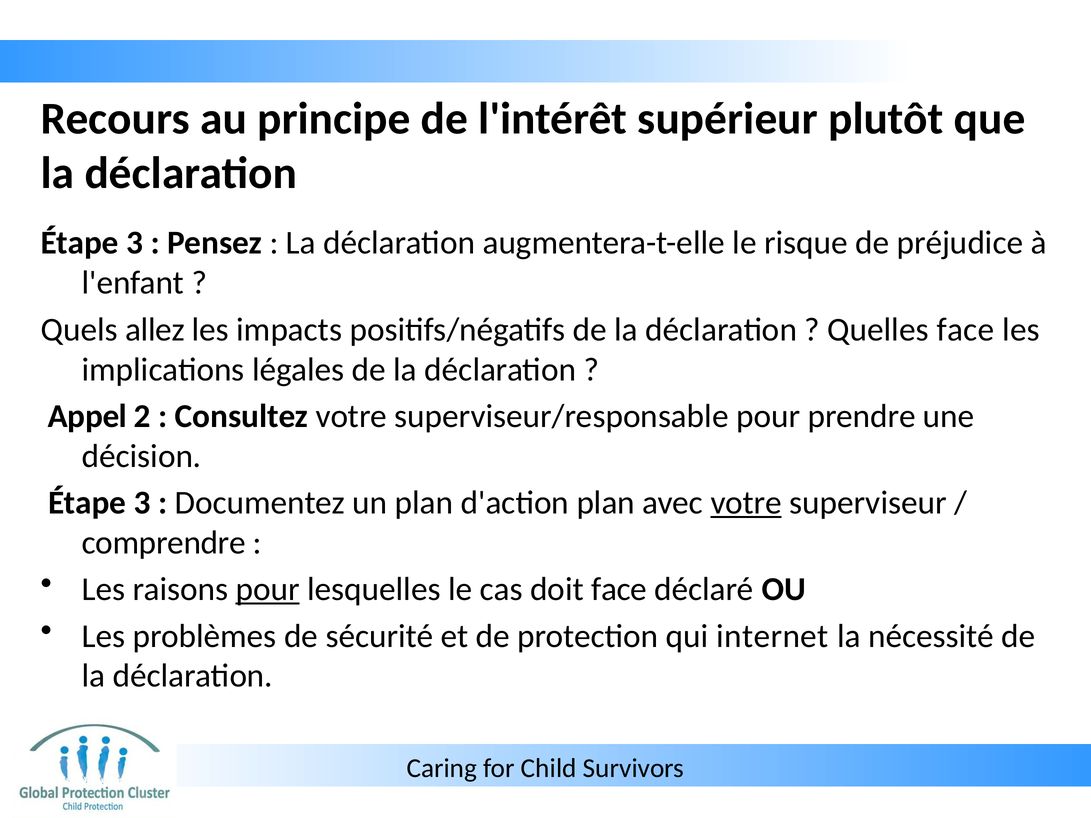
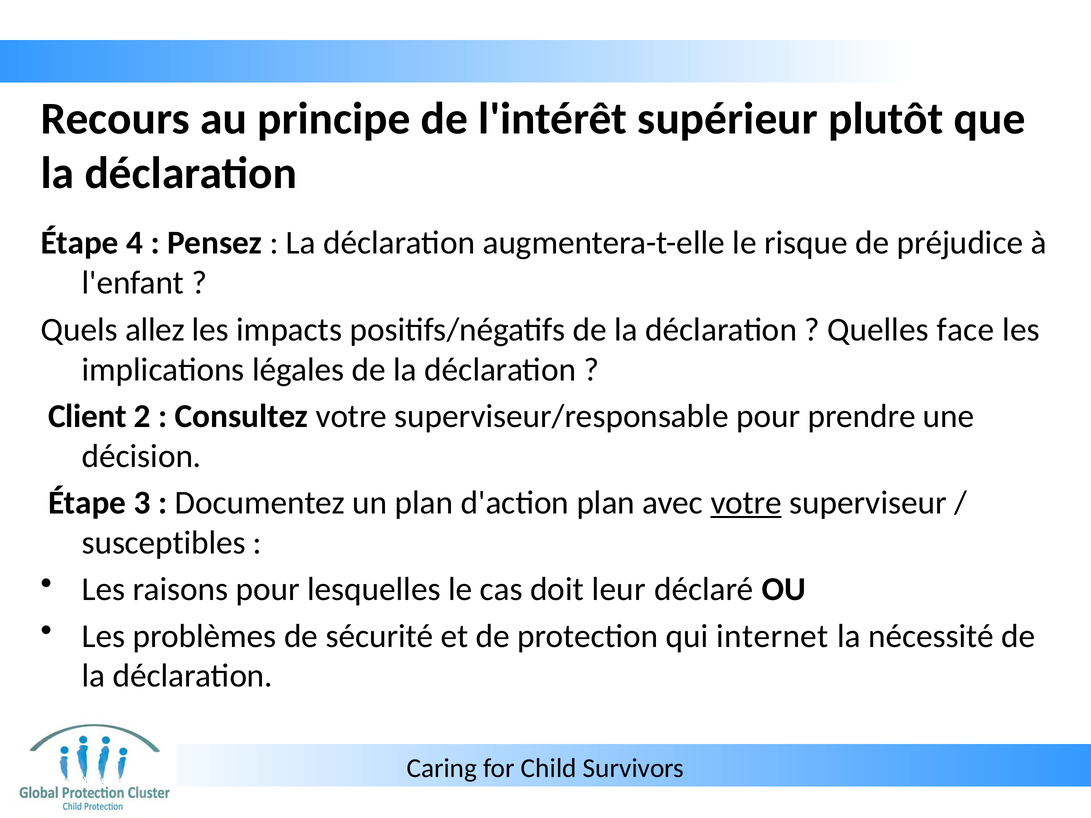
3: 3 -> 4 (135, 243)
Appel: Appel -> Client (87, 416)
comprendre: comprendre -> susceptibles (164, 543)
pour underline: present -> none (268, 590)
doit face: face -> leur (619, 590)
